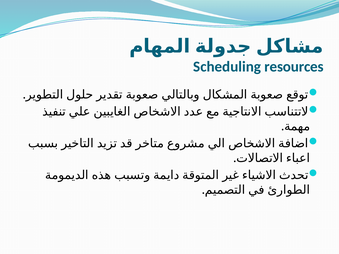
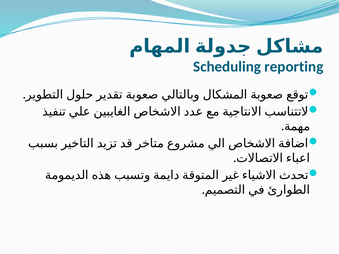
resources: resources -> reporting (294, 67)
